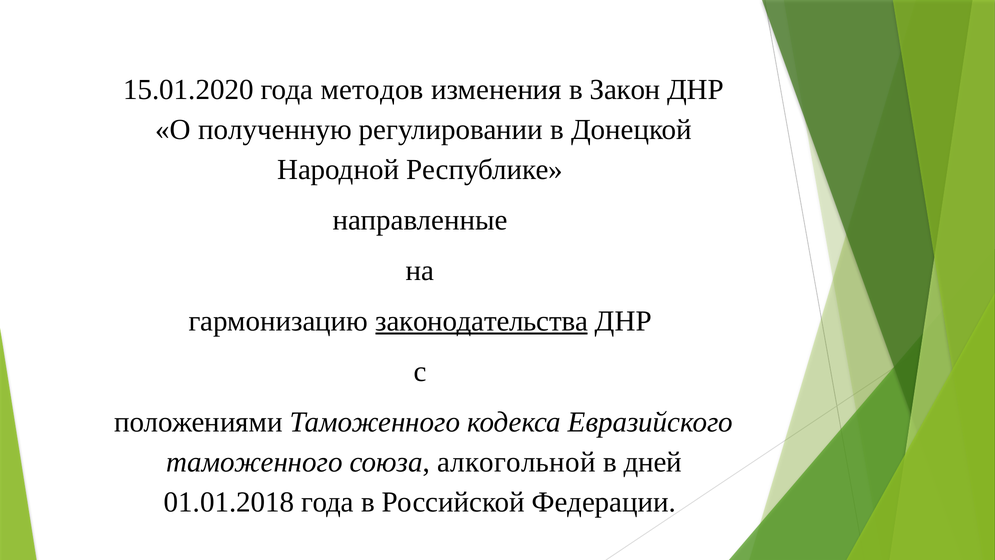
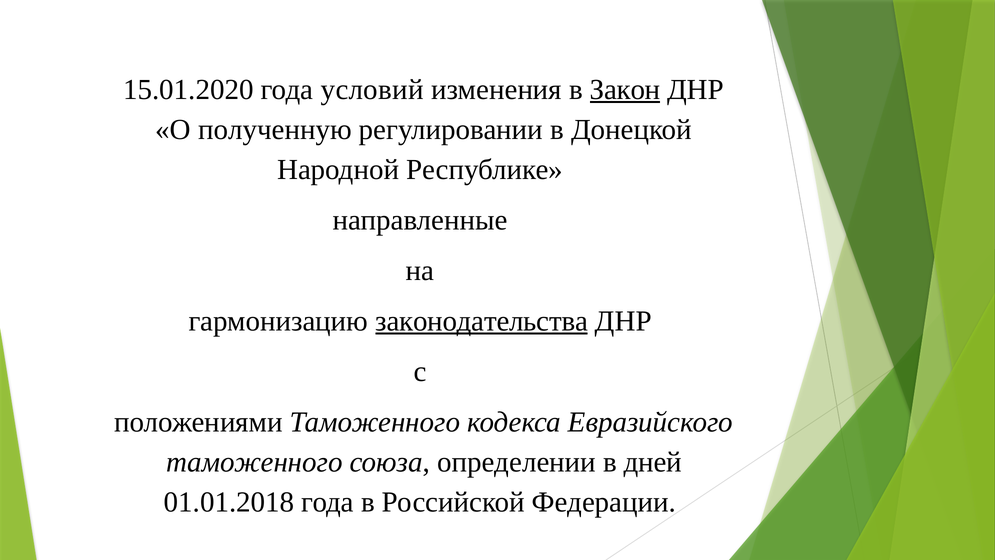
методов: методов -> условий (372, 90)
Закон underline: none -> present (625, 90)
алкогольной: алкогольной -> определении (517, 462)
